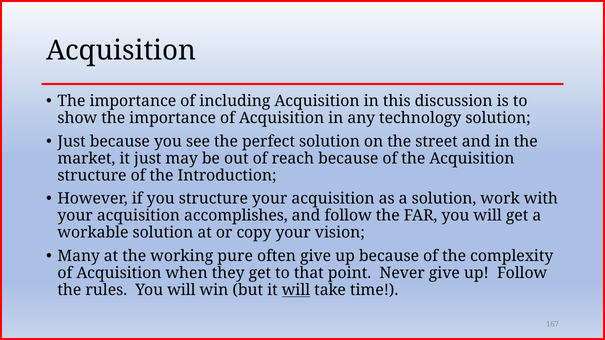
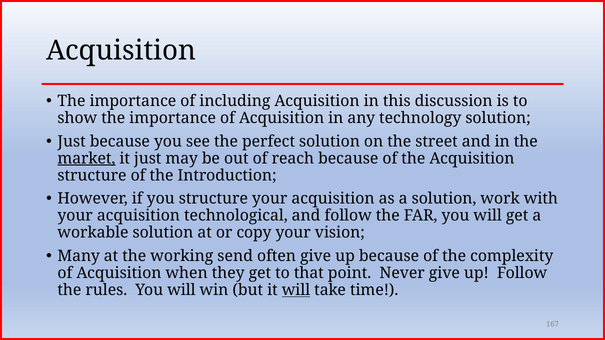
market underline: none -> present (86, 159)
accomplishes: accomplishes -> technological (236, 216)
pure: pure -> send (235, 256)
